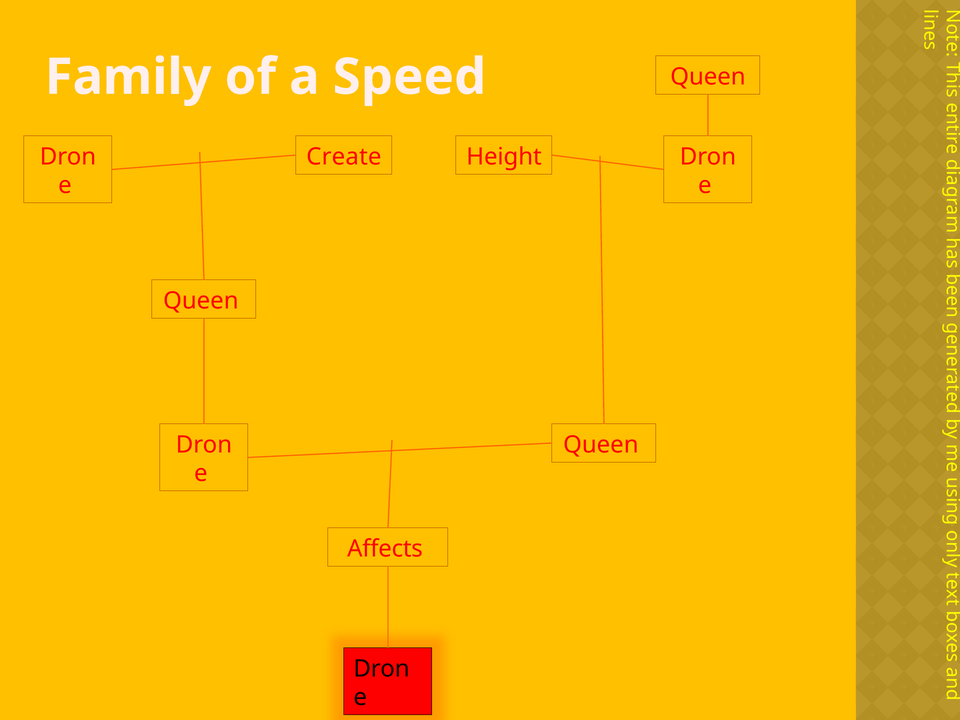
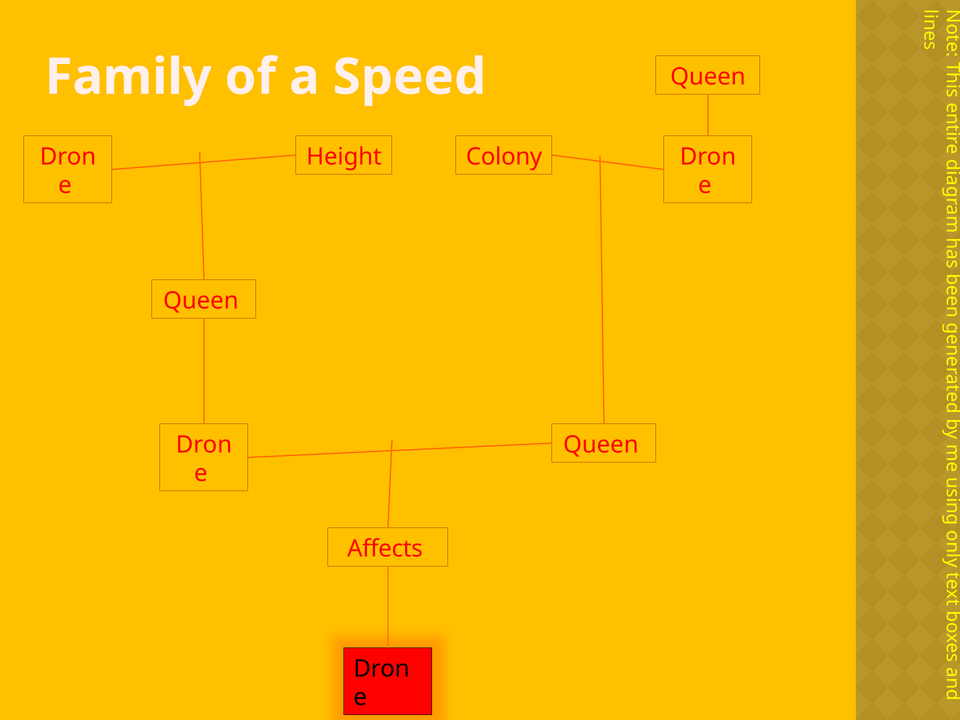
Create: Create -> Height (344, 157)
Height: Height -> Colony (504, 157)
